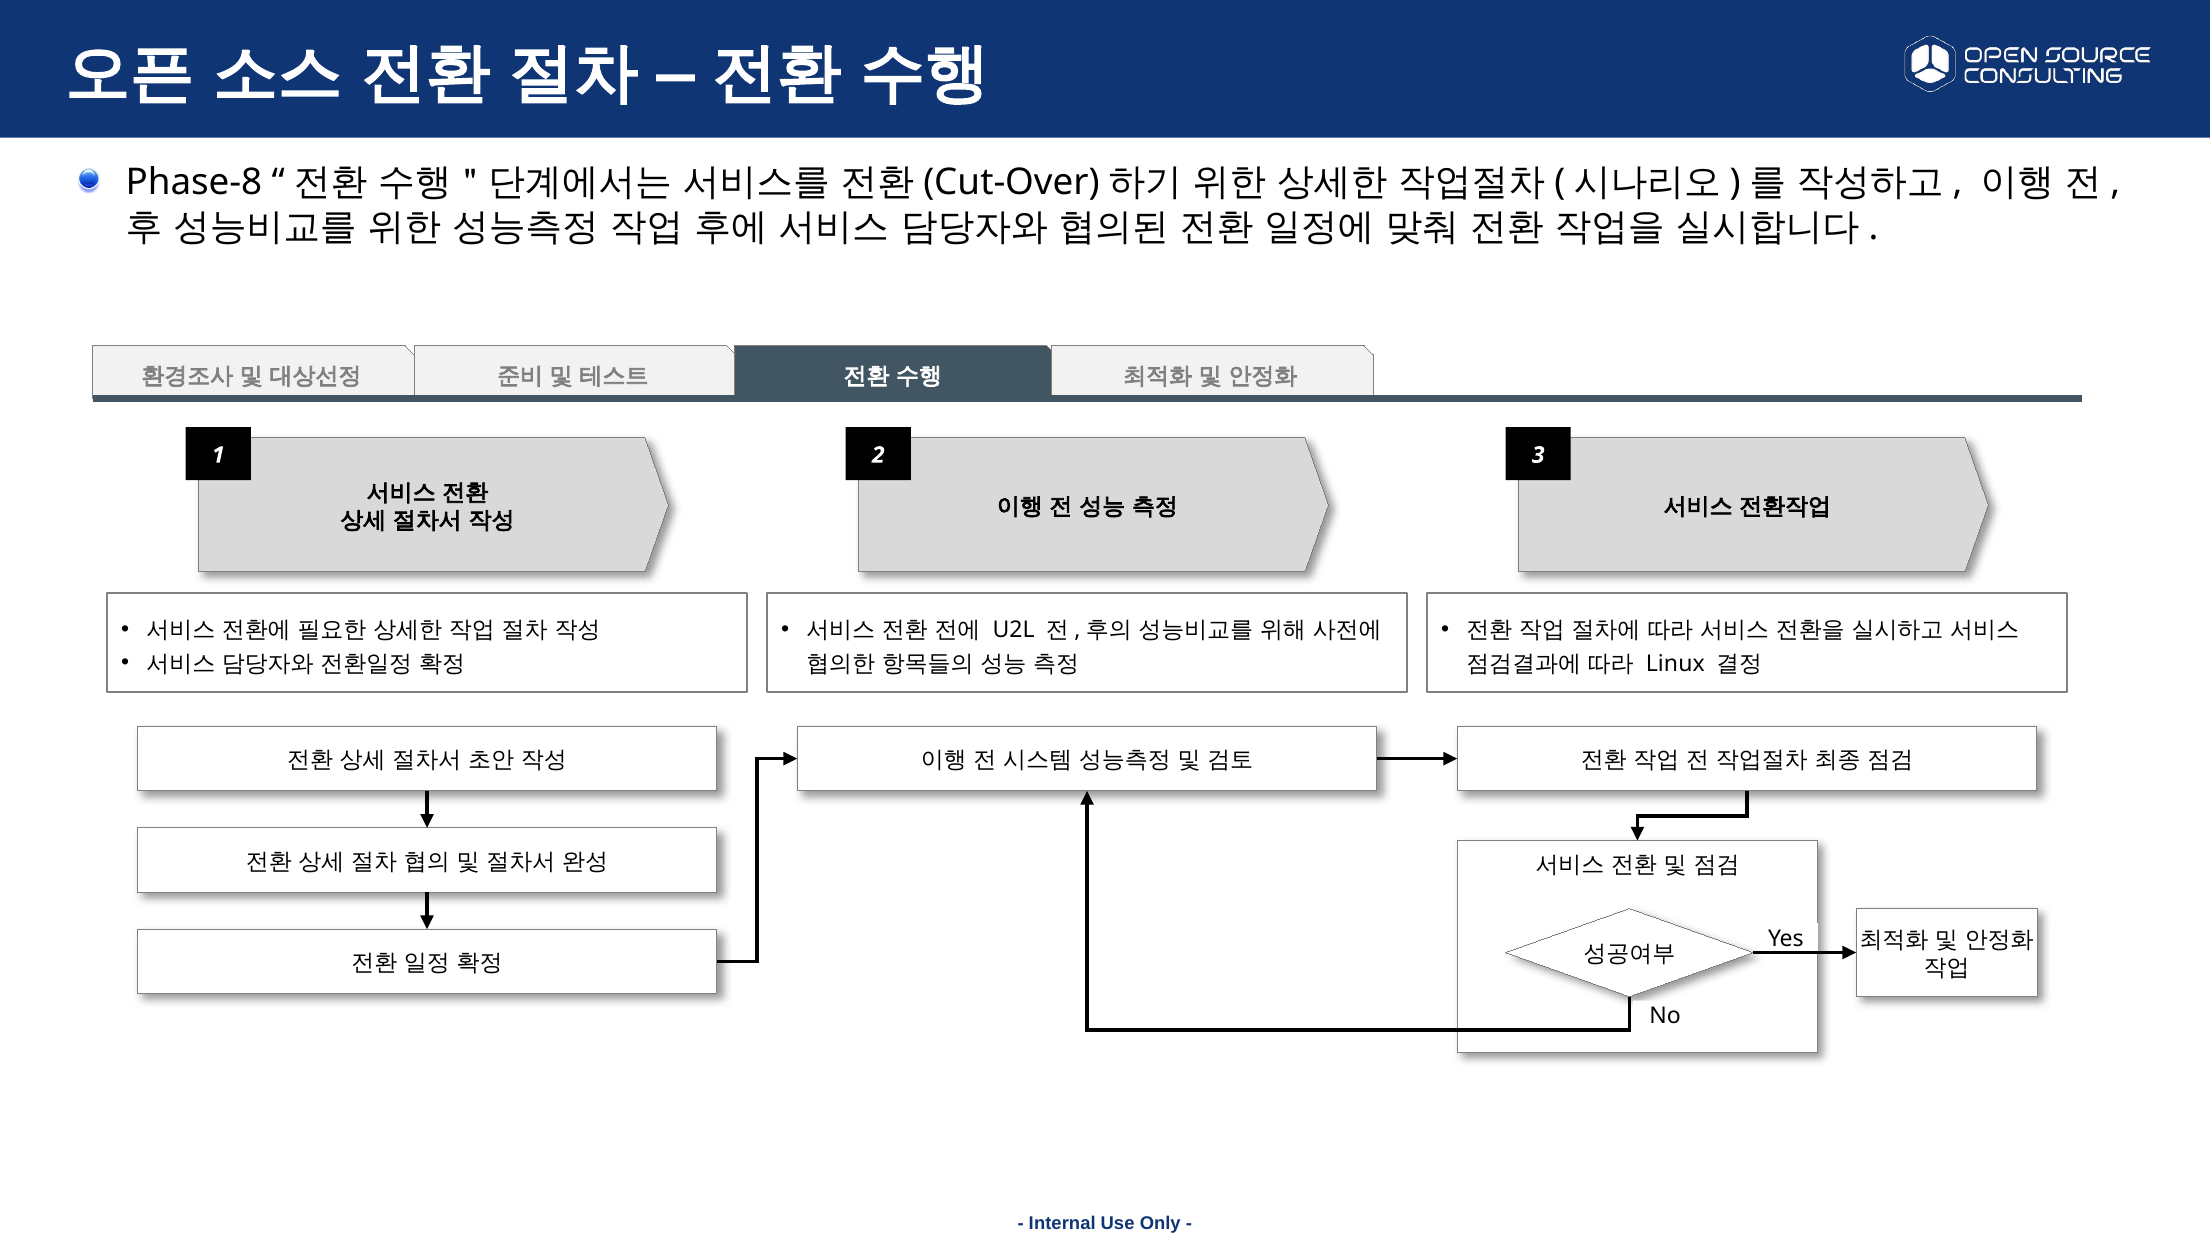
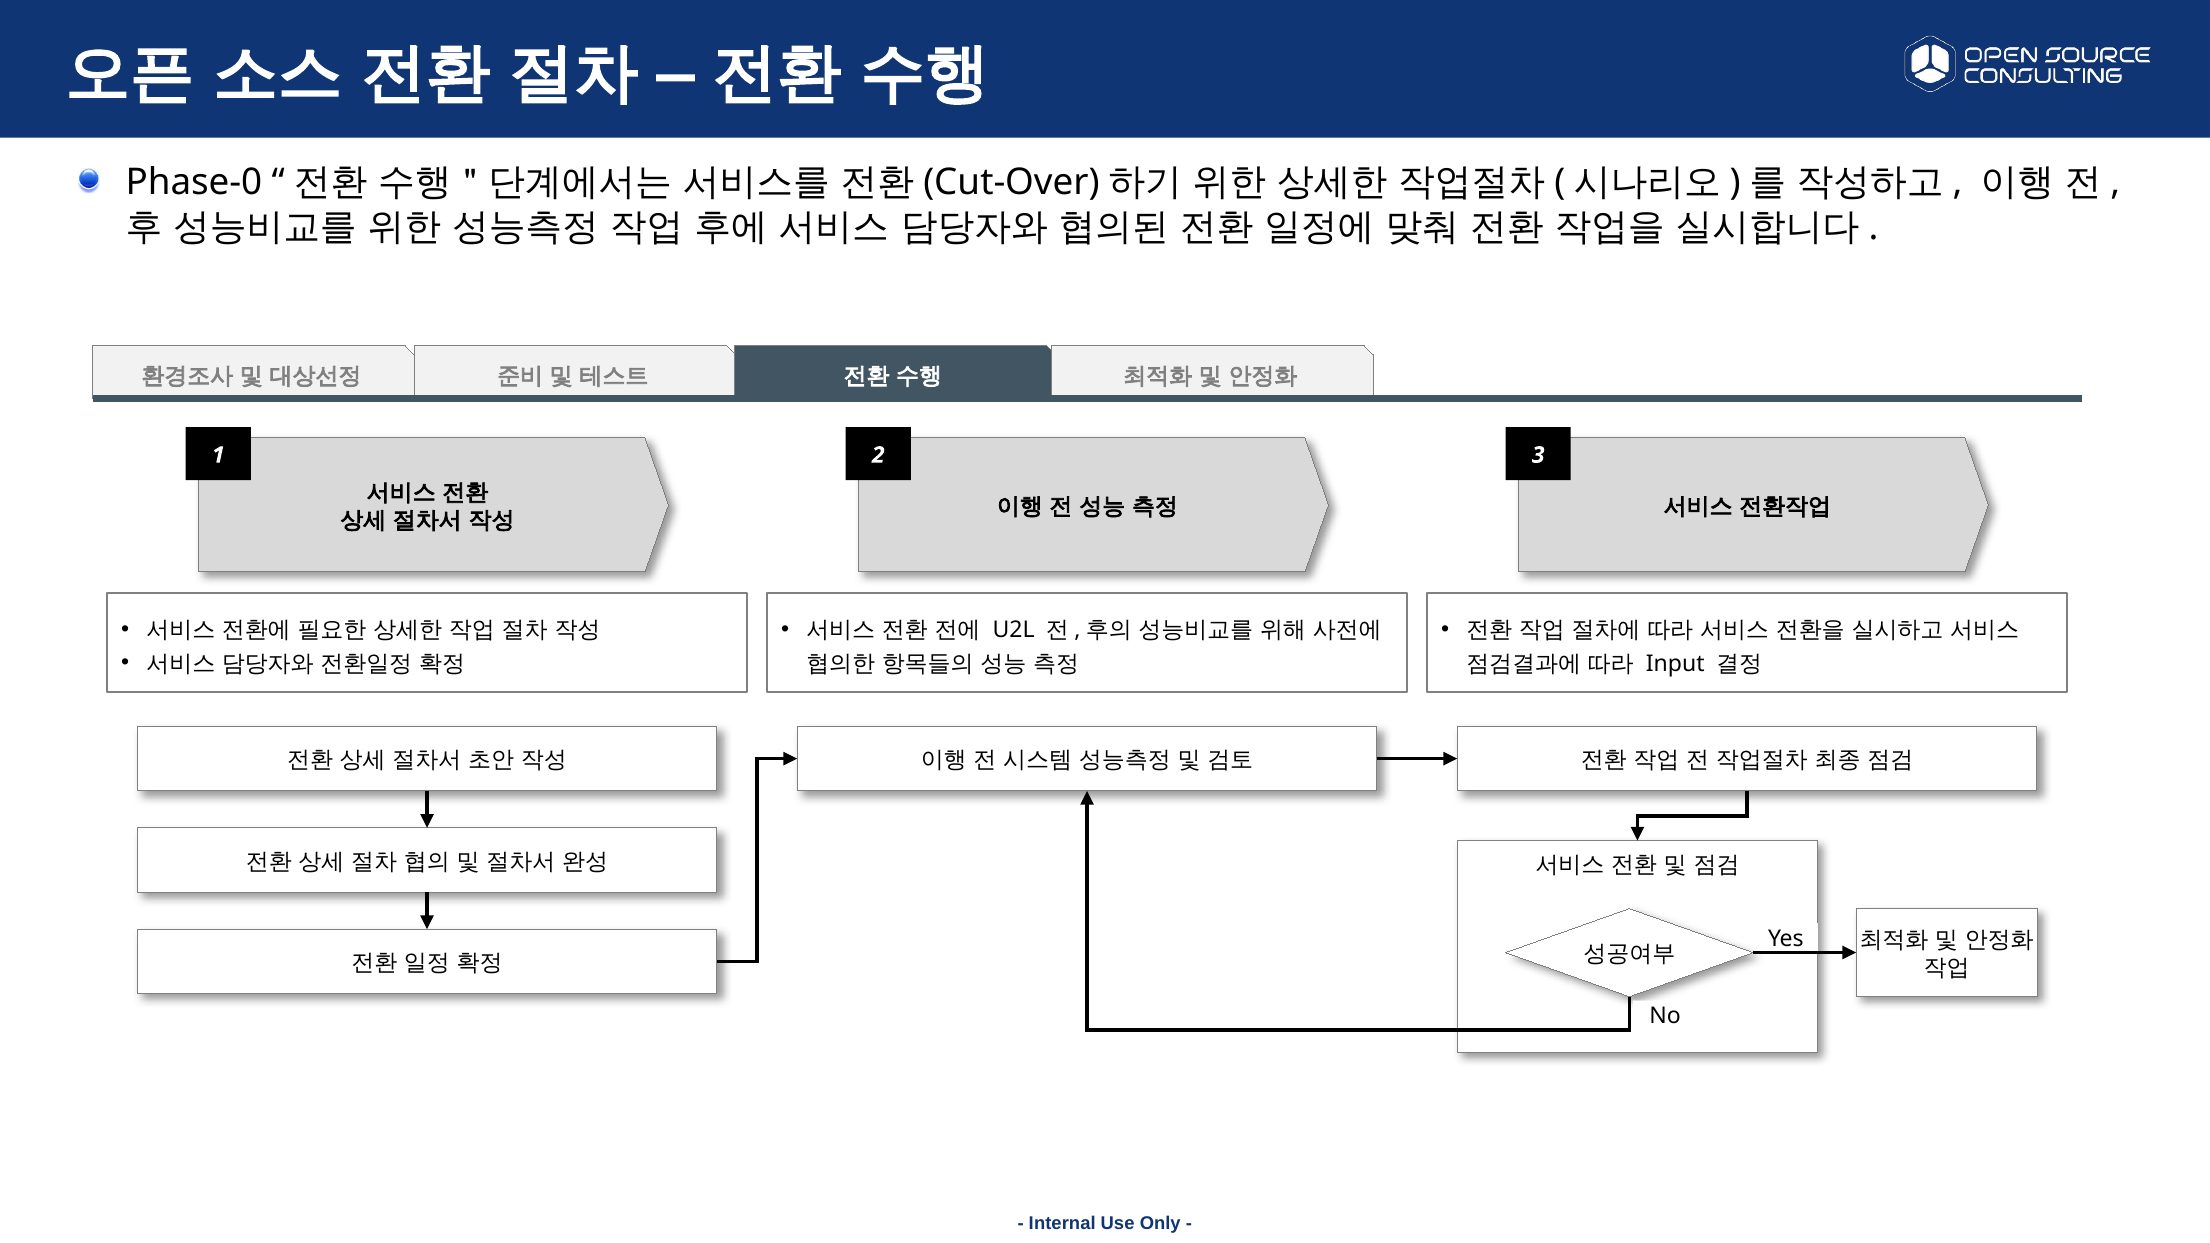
Phase-8: Phase-8 -> Phase-0 (194, 183)
Linux: Linux -> Input (1675, 664)
